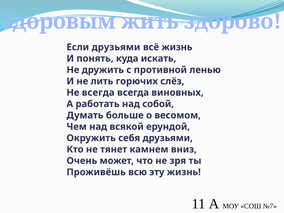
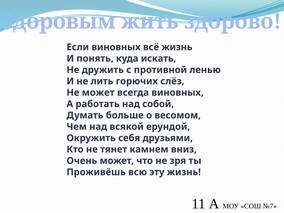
Если друзьями: друзьями -> виновных (116, 47)
Не всегда: всегда -> может (98, 93)
